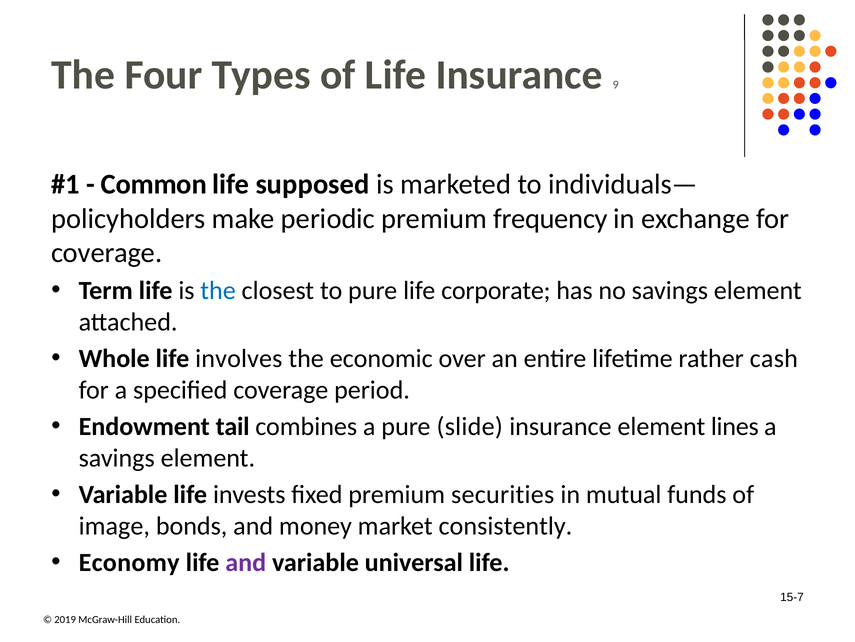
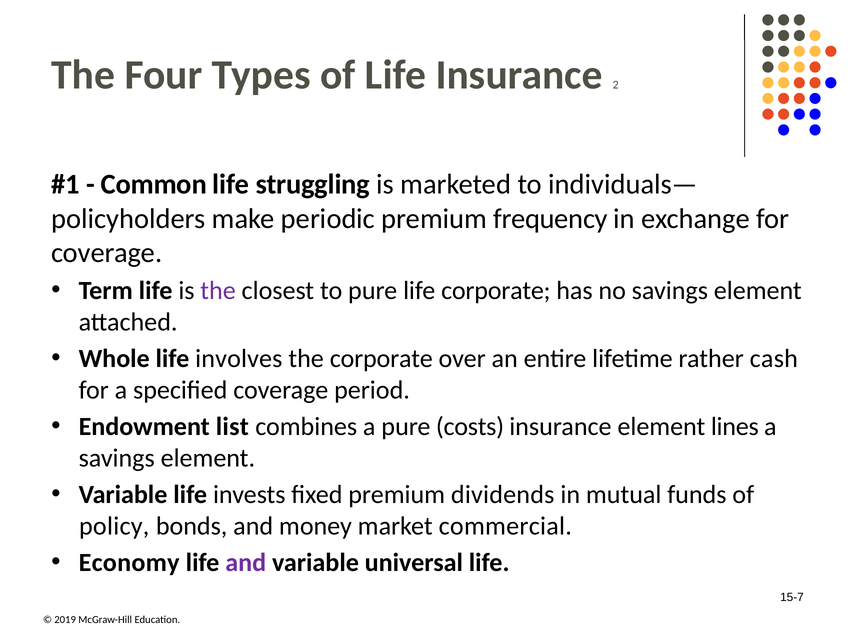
9: 9 -> 2 (616, 85)
supposed: supposed -> struggling (313, 184)
the colour: blue -> purple (218, 290)
the economic: economic -> corporate (381, 358)
tail: tail -> list (232, 426)
slide: slide -> costs (470, 426)
securities: securities -> dividends (503, 494)
image: image -> policy (114, 525)
consistently: consistently -> commercial (505, 525)
